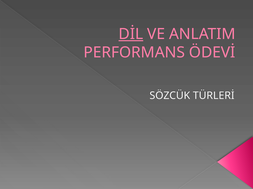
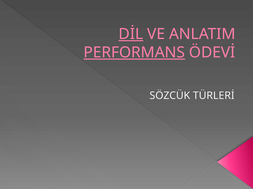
PERFORMANS underline: none -> present (134, 53)
